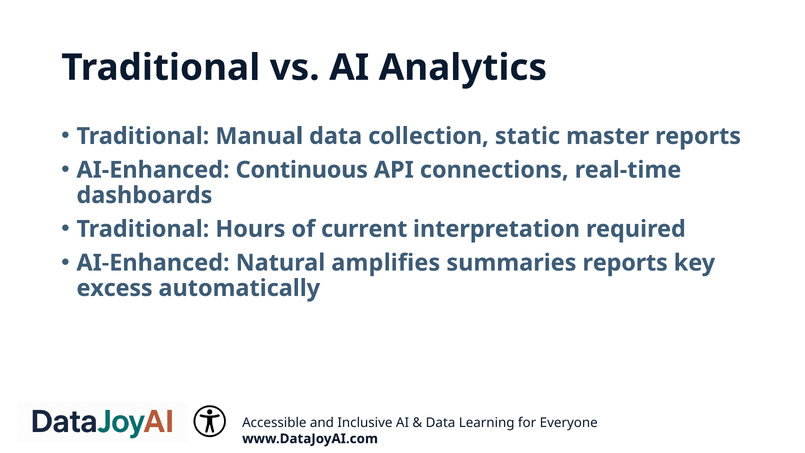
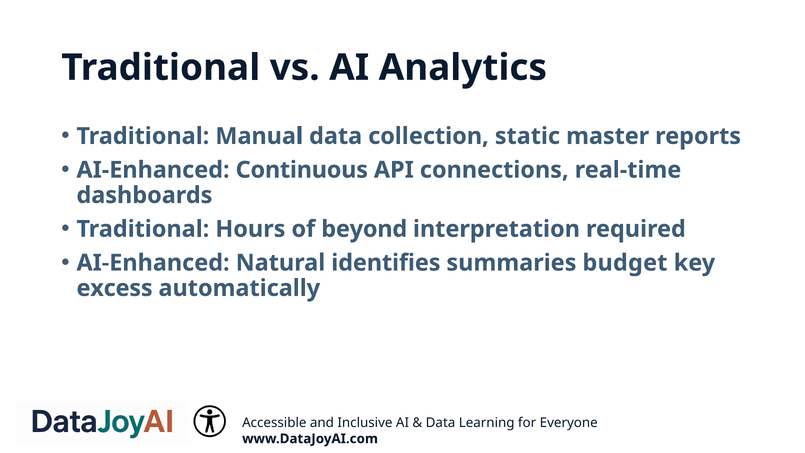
current: current -> beyond (364, 229)
amplifies: amplifies -> identifies (386, 263)
summaries reports: reports -> budget (625, 263)
